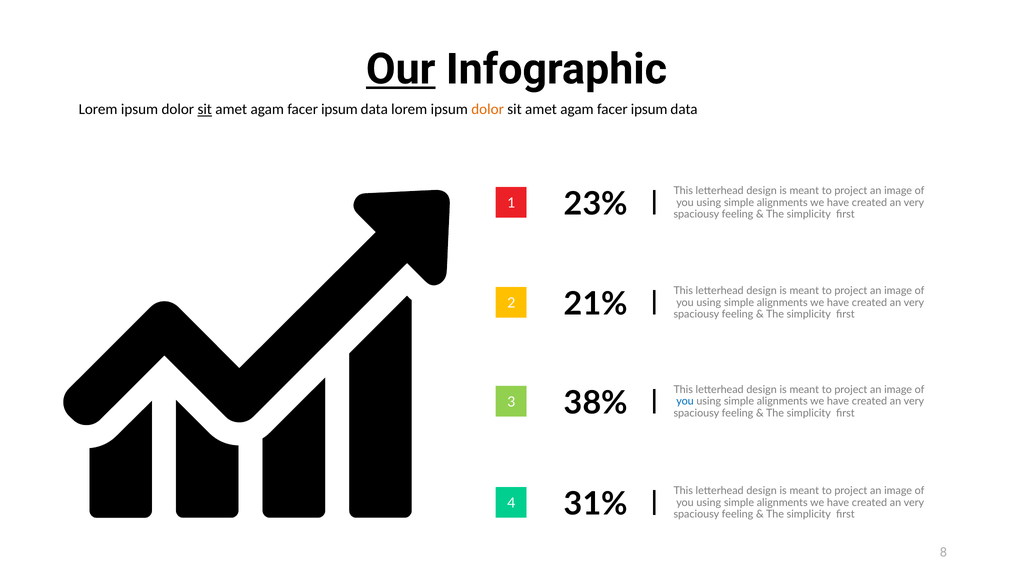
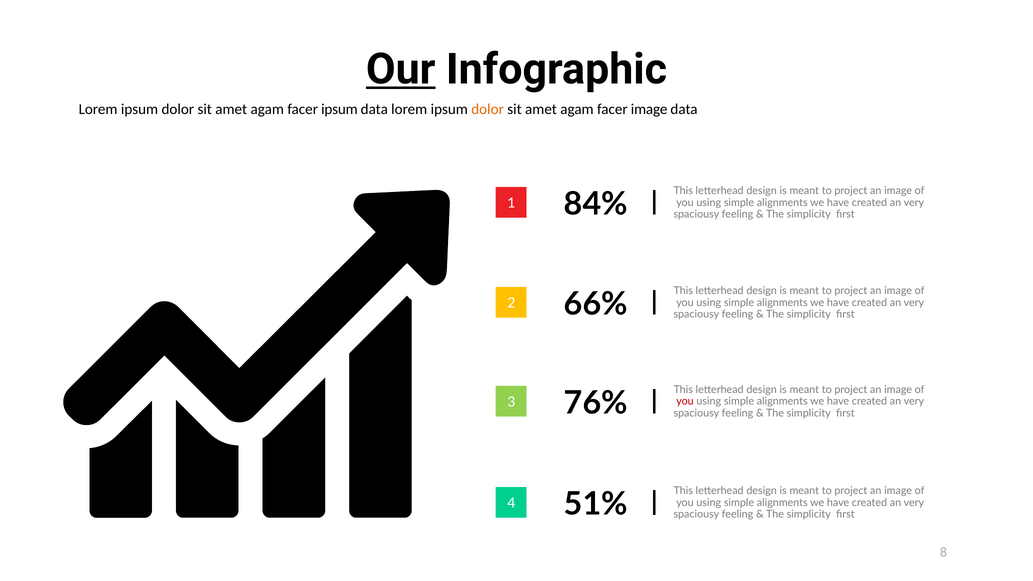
sit underline: present -> none (205, 109)
ipsum: ipsum -> image (649, 109)
23%: 23% -> 84% (596, 204)
21%: 21% -> 66% (596, 304)
38%: 38% -> 76% (596, 403)
you colour: blue -> red (685, 401)
31%: 31% -> 51% (596, 504)
